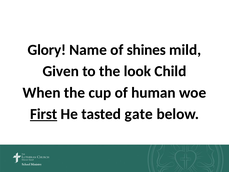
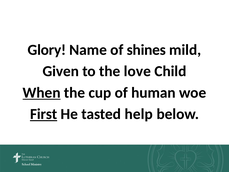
look: look -> love (137, 71)
When underline: none -> present (42, 93)
gate: gate -> help (139, 114)
